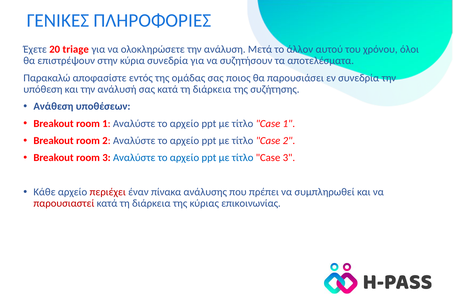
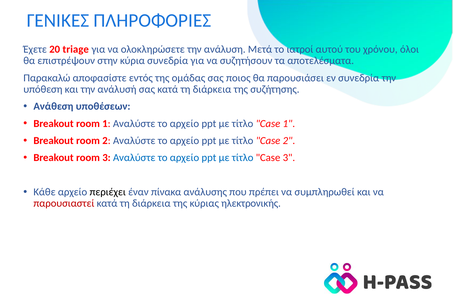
άλλον: άλλον -> ιατροί (300, 49)
περιέχει colour: red -> black (108, 192)
επικοινωνίας: επικοινωνίας -> ηλεκτρονικής (251, 203)
